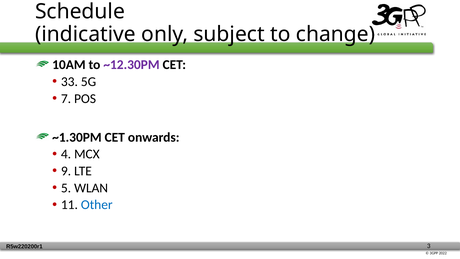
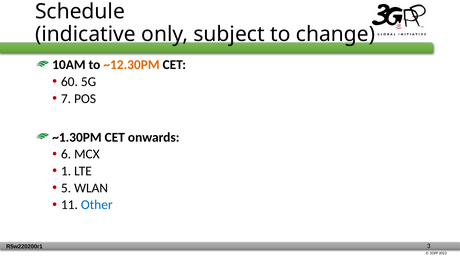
~12.30PM colour: purple -> orange (131, 65)
33: 33 -> 60 (69, 82)
4: 4 -> 6 (66, 154)
9: 9 -> 1 (66, 171)
